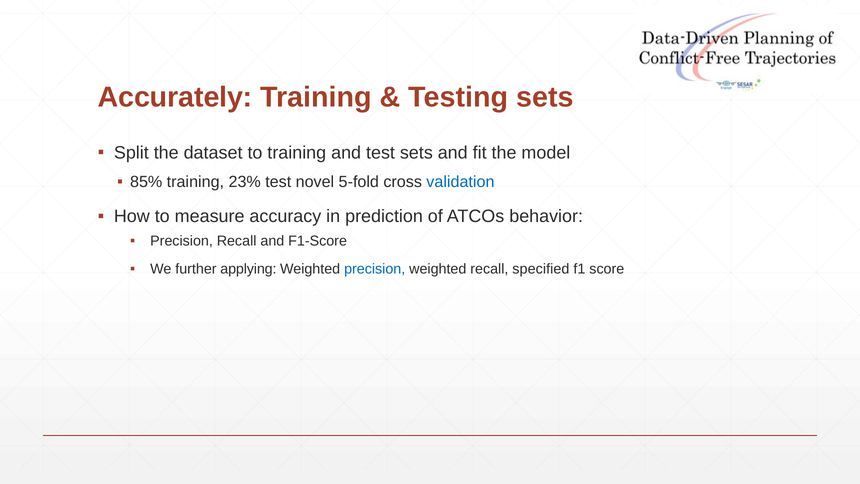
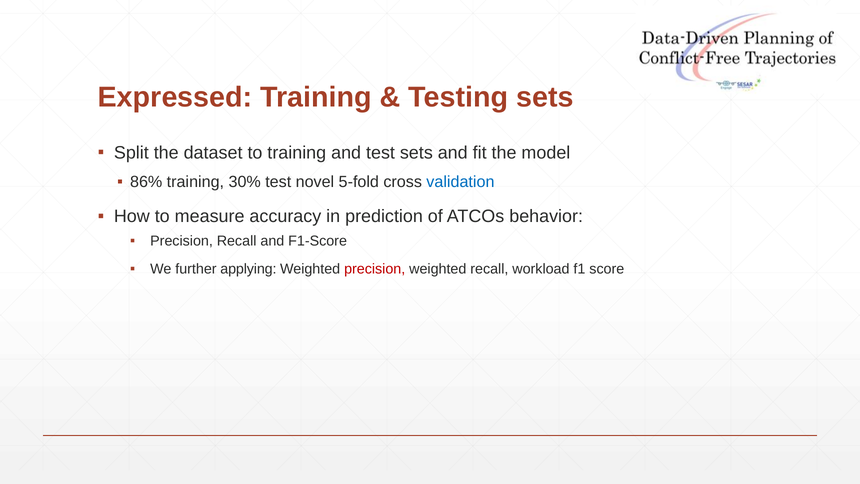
Accurately: Accurately -> Expressed (175, 97)
85%: 85% -> 86% (146, 182)
23%: 23% -> 30% (245, 182)
precision colour: blue -> red (375, 269)
specified: specified -> workload (541, 269)
